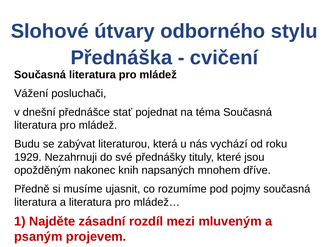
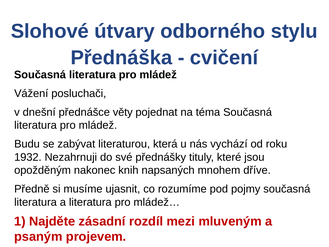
stať: stať -> věty (123, 112)
1929: 1929 -> 1932 (28, 157)
